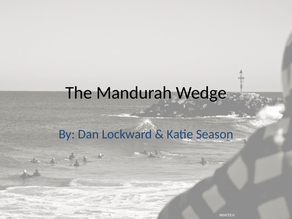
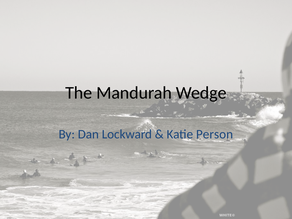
Season: Season -> Person (215, 134)
